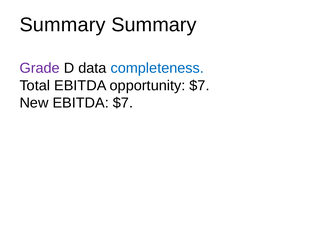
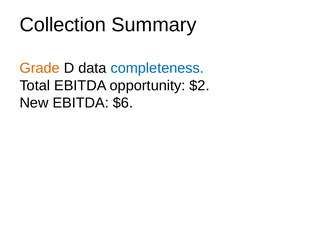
Summary: Summary -> Collection (63, 25)
Grade colour: purple -> orange (40, 68)
opportunity $7: $7 -> $2 (199, 86)
EBITDA $7: $7 -> $6 (123, 103)
